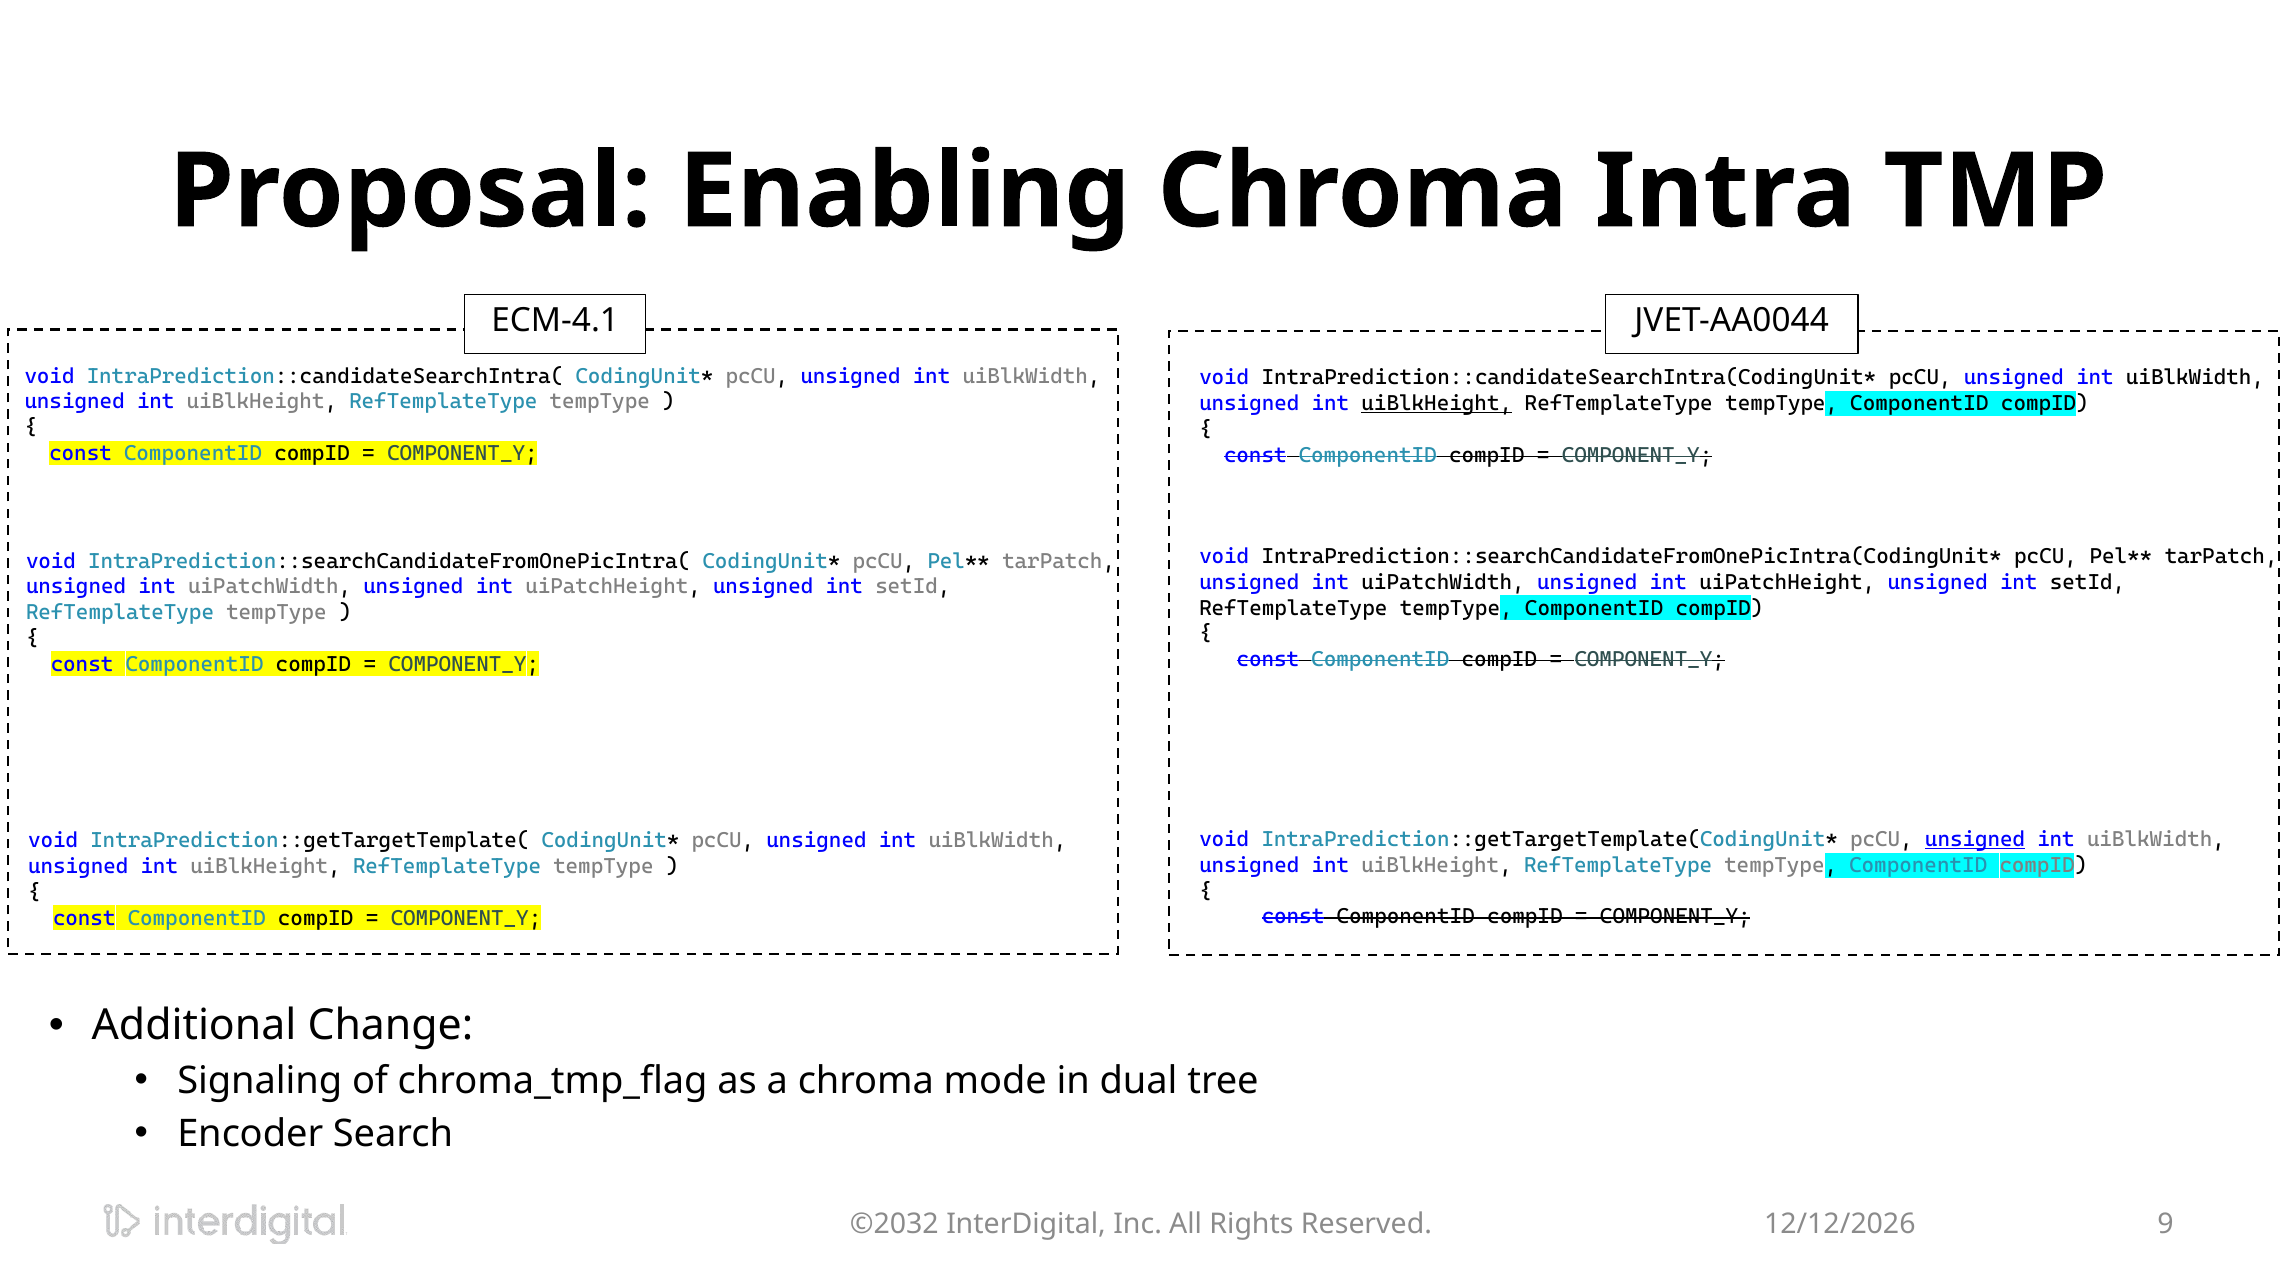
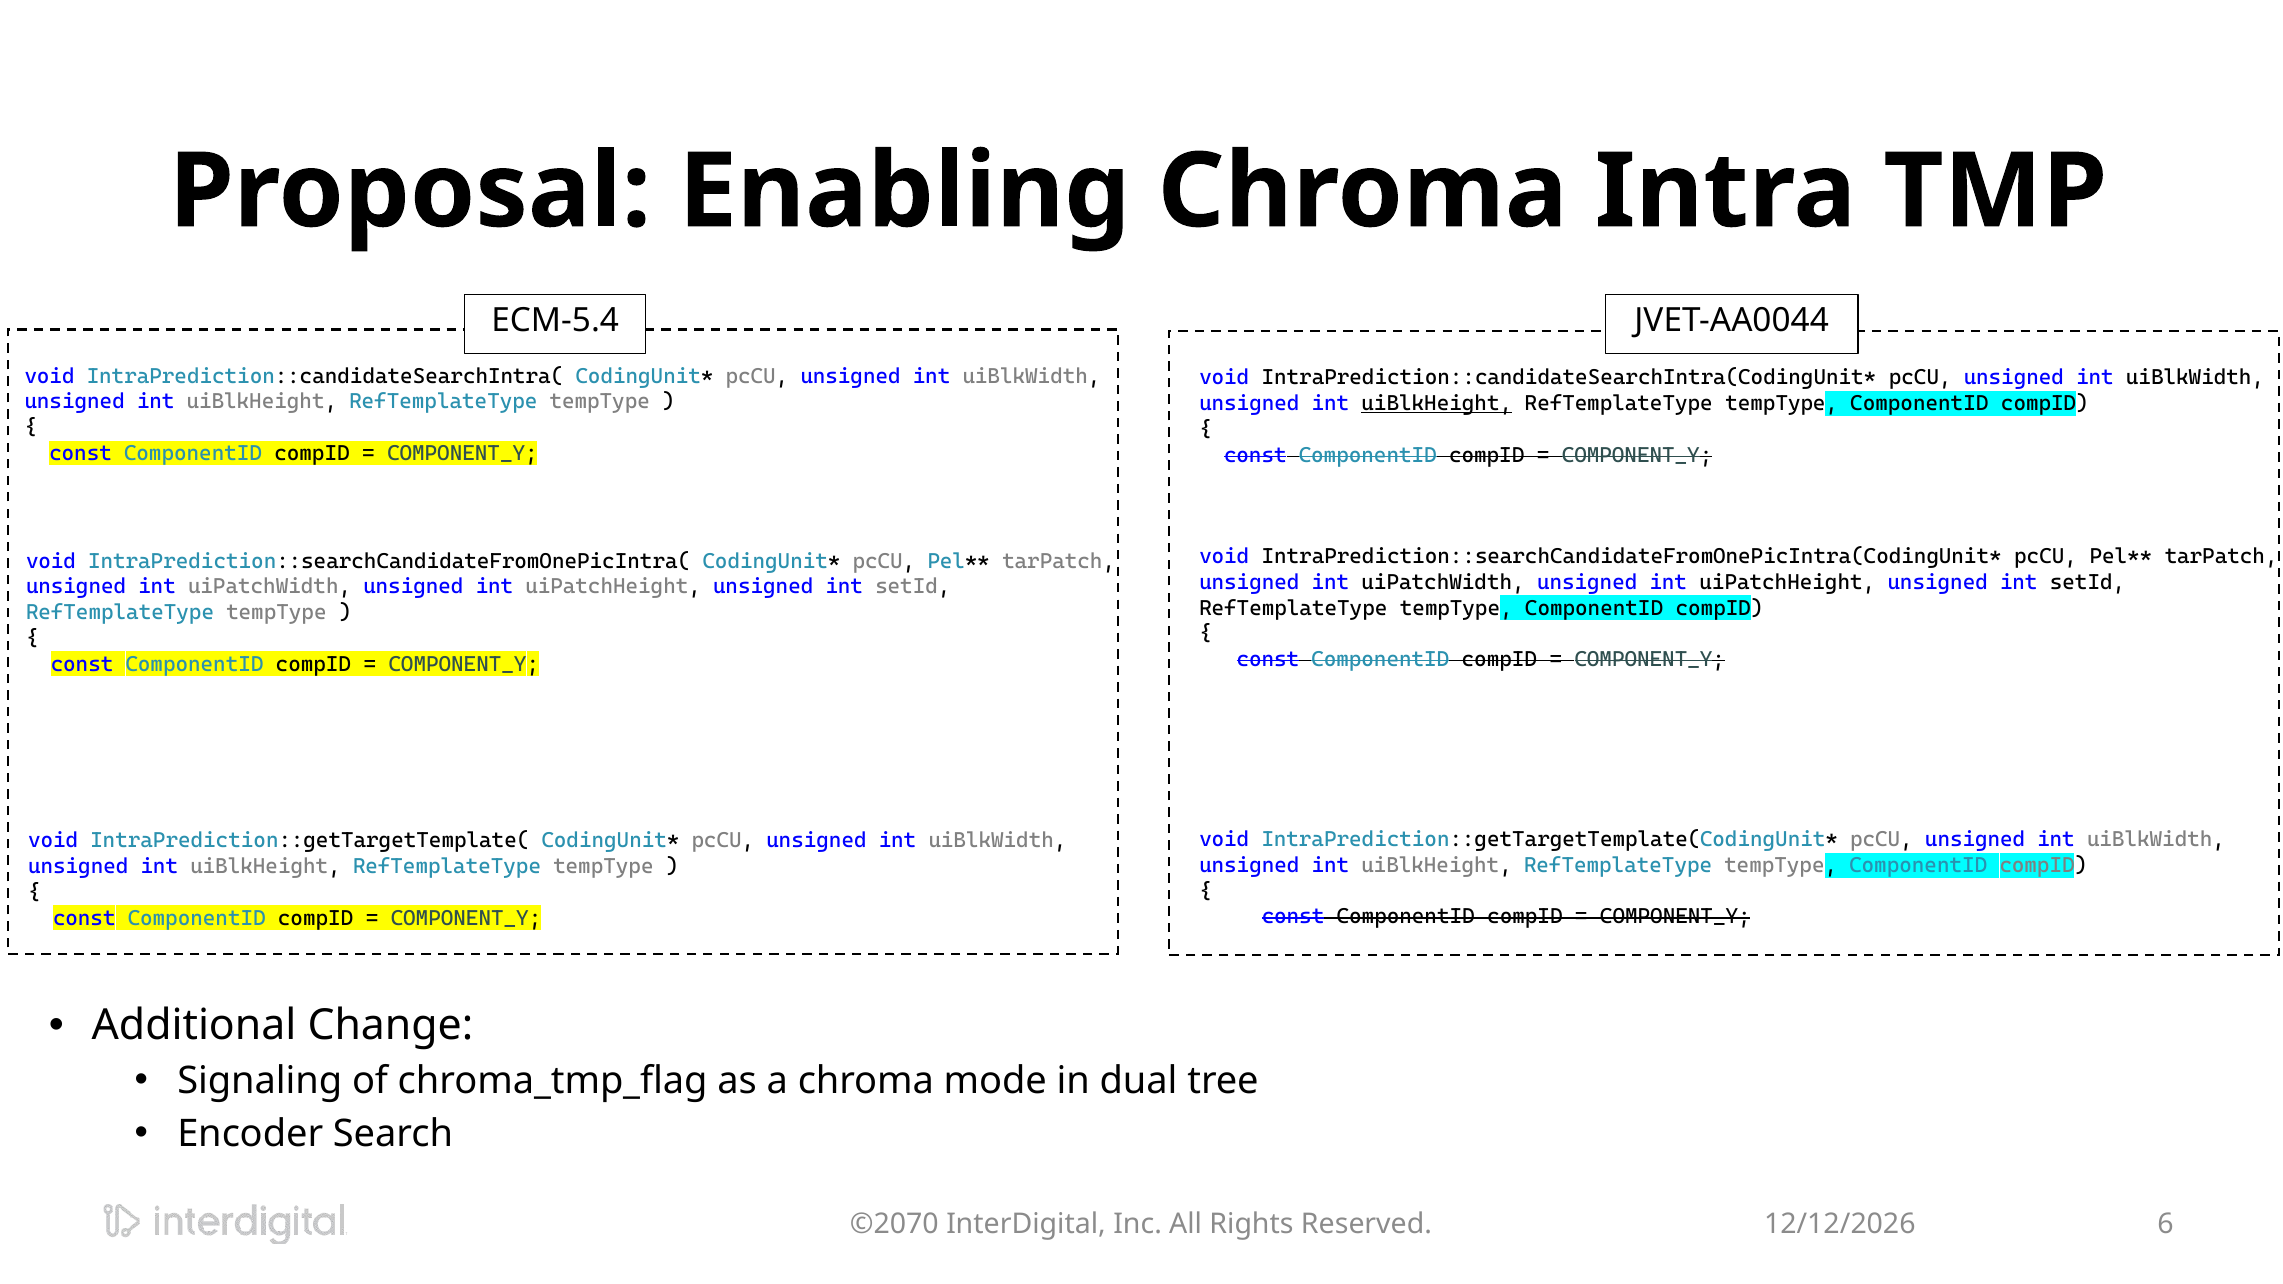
ECM-4.1: ECM-4.1 -> ECM-5.4 (555, 320)
unsigned underline: present -> none (1975, 840)
©2032: ©2032 -> ©2070 (894, 1224)
9: 9 -> 6 (2166, 1224)
